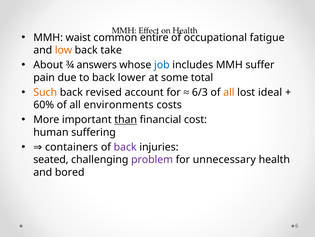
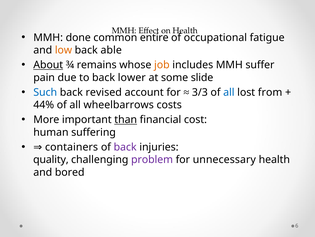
waist: waist -> done (78, 37)
take: take -> able (111, 50)
About underline: none -> present (48, 65)
answers: answers -> remains (97, 65)
job colour: blue -> orange (162, 65)
total: total -> slide (202, 77)
Such colour: orange -> blue (45, 92)
6/3: 6/3 -> 3/3 (200, 92)
all colour: orange -> blue (229, 92)
ideal: ideal -> from (270, 92)
60%: 60% -> 44% (44, 105)
environments: environments -> wheelbarrows (119, 105)
seated: seated -> quality (51, 159)
